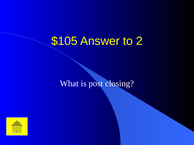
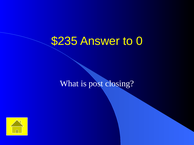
$105: $105 -> $235 (64, 41)
2: 2 -> 0 (139, 41)
